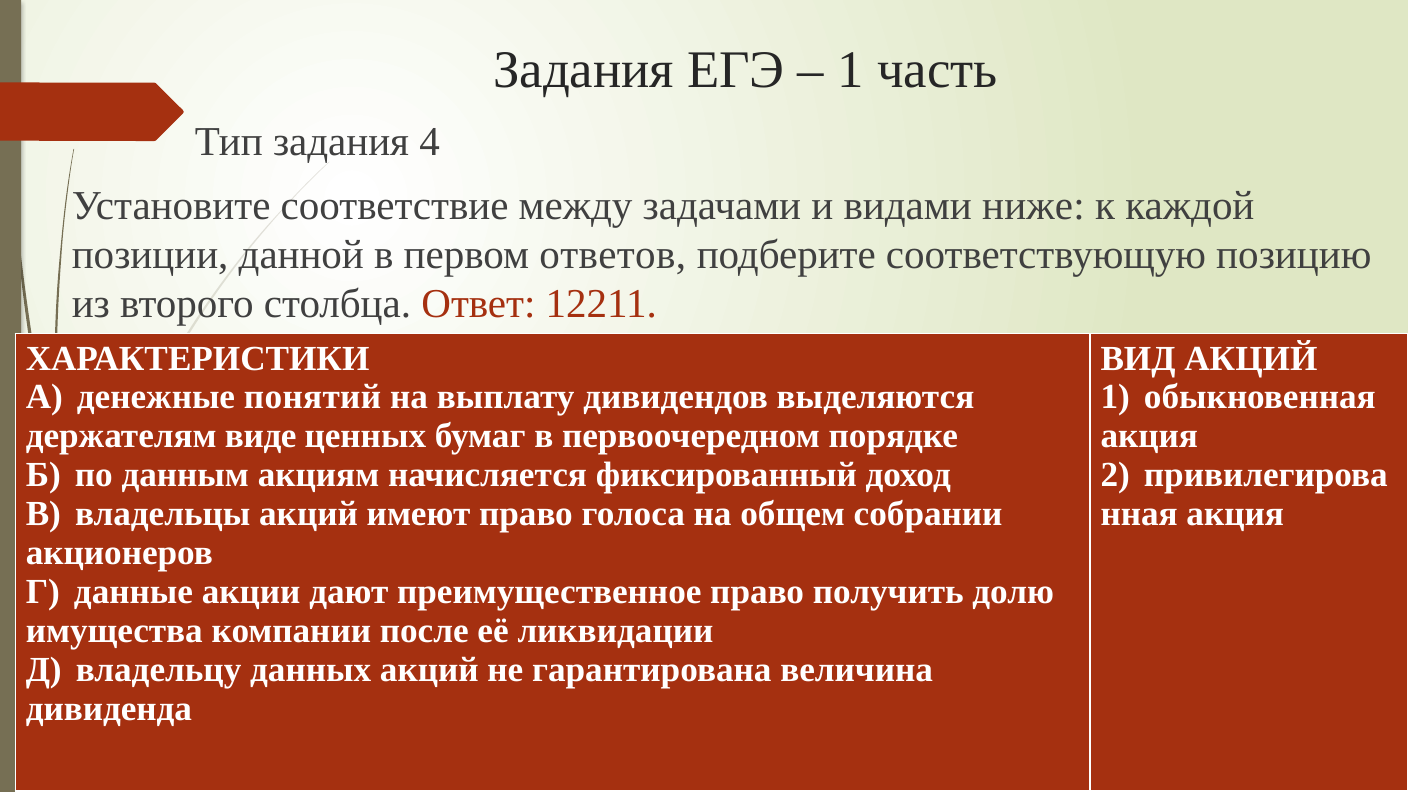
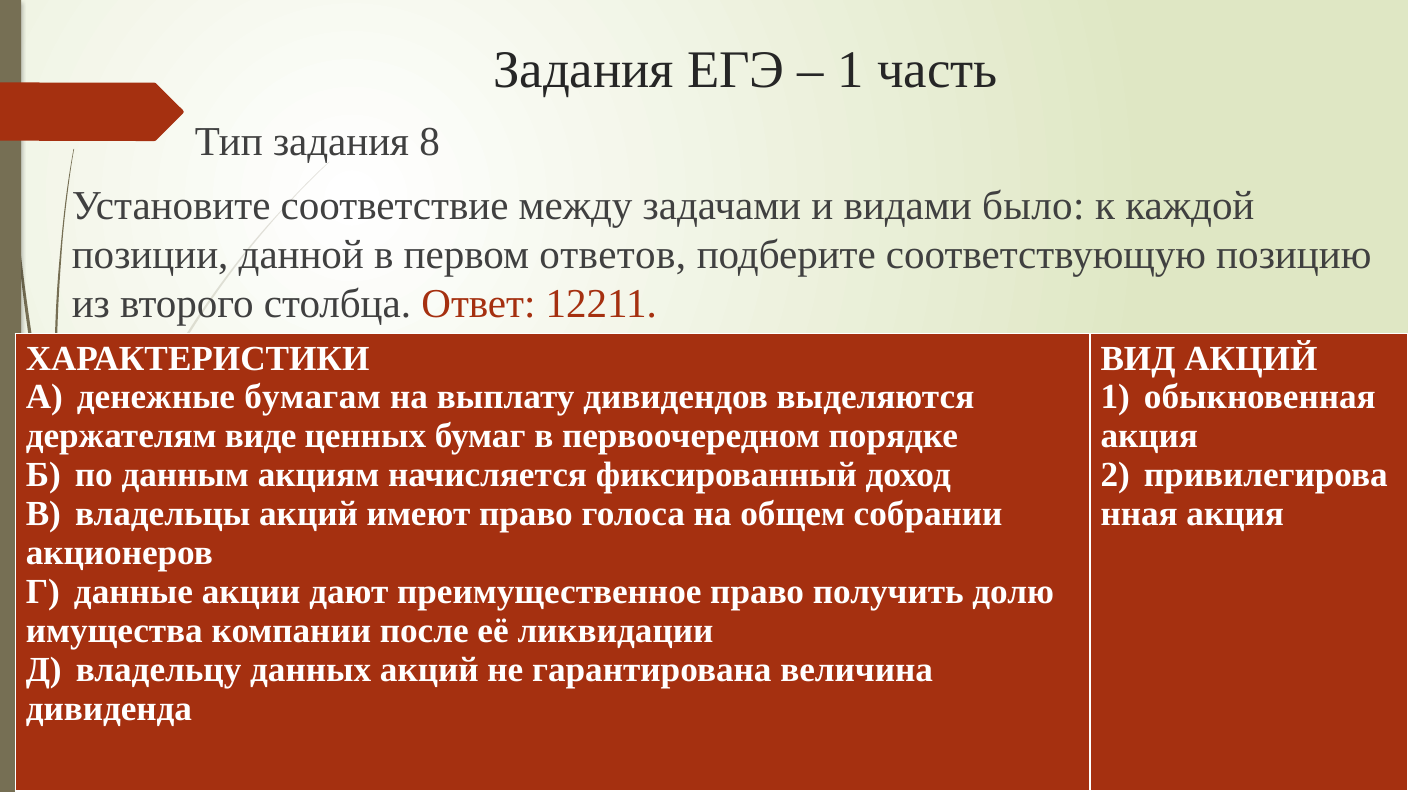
4: 4 -> 8 (430, 142)
ниже: ниже -> было (1033, 206)
понятий: понятий -> бумагам (313, 397)
